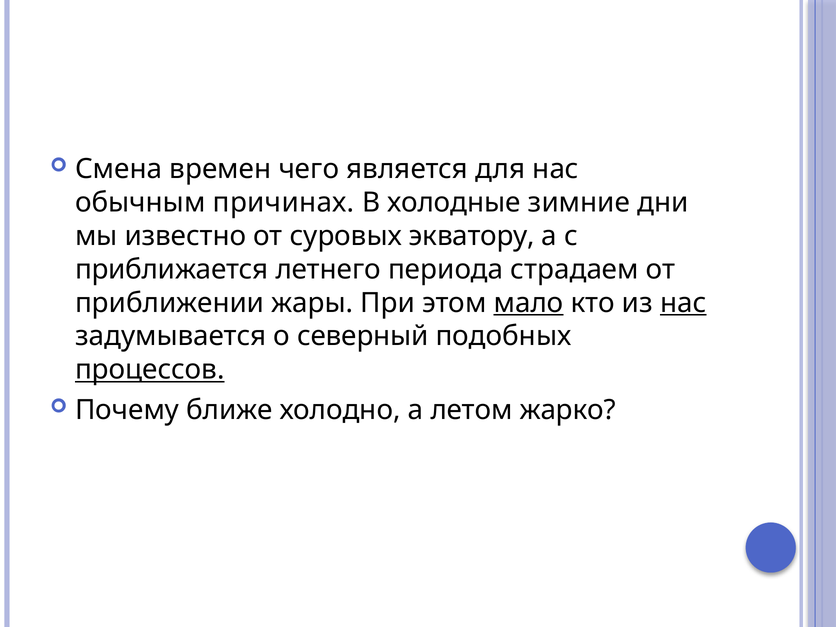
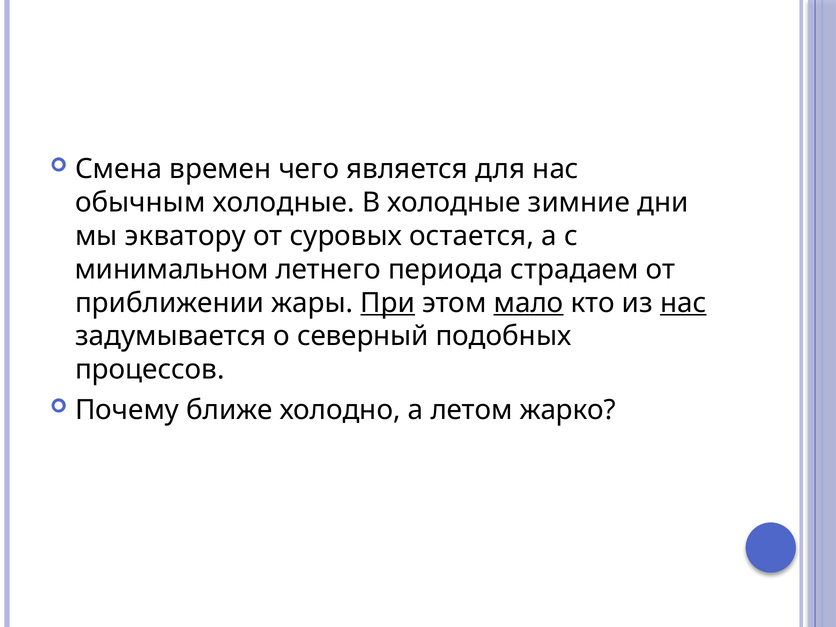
обычным причинах: причинах -> холодные (284, 203)
известно: известно -> экватору (185, 236)
экватору: экватору -> остается (472, 236)
приближается: приближается -> минимальном (172, 269)
При underline: none -> present (388, 303)
процессов underline: present -> none (150, 370)
